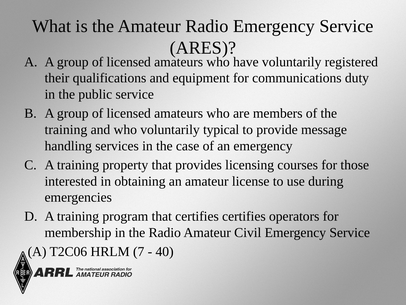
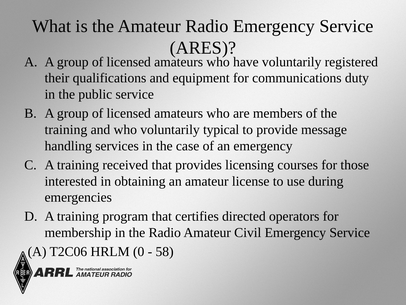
property: property -> received (125, 165)
certifies certifies: certifies -> directed (244, 216)
7: 7 -> 0 (139, 251)
40: 40 -> 58 (165, 251)
